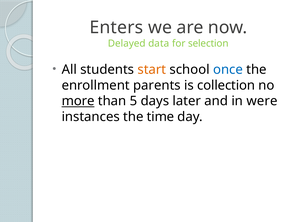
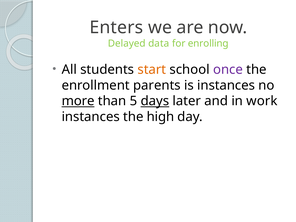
selection: selection -> enrolling (208, 43)
once colour: blue -> purple (228, 69)
is collection: collection -> instances (226, 85)
days underline: none -> present (155, 101)
were: were -> work (262, 101)
time: time -> high (160, 117)
